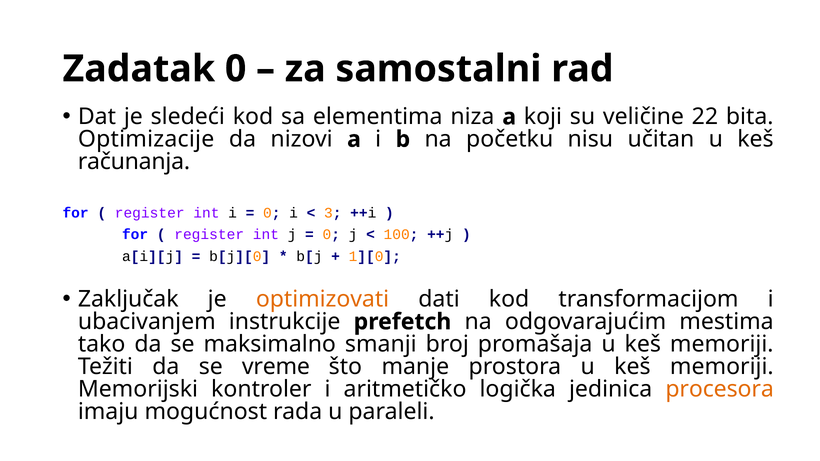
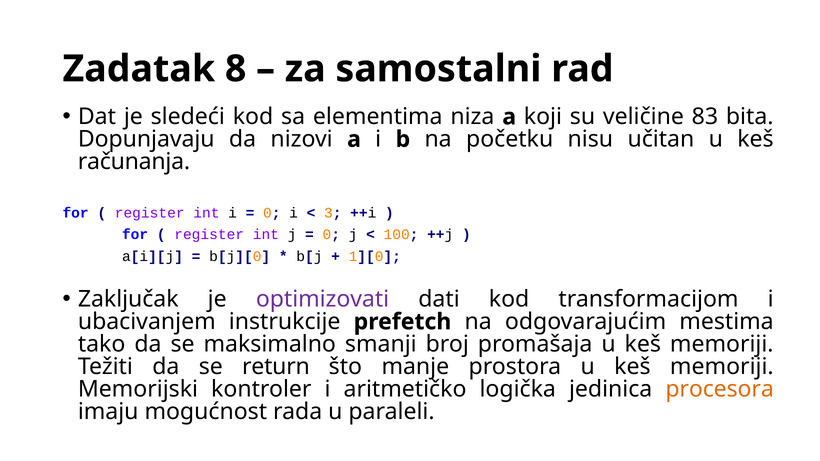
Zadatak 0: 0 -> 8 (236, 69)
22: 22 -> 83 (705, 117)
Optimizacije: Optimizacije -> Dopunjavaju (146, 139)
optimizovati colour: orange -> purple (323, 299)
vreme: vreme -> return (276, 367)
